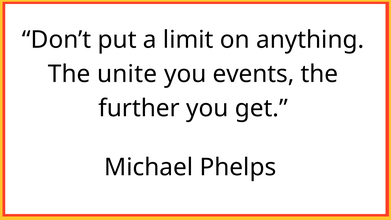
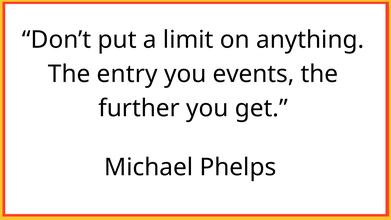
unite: unite -> entry (127, 74)
